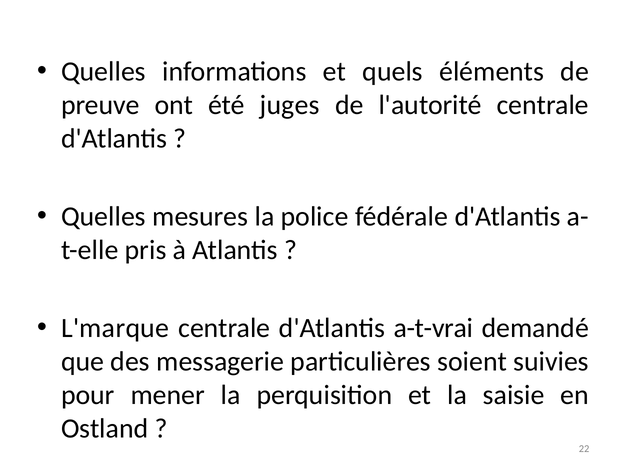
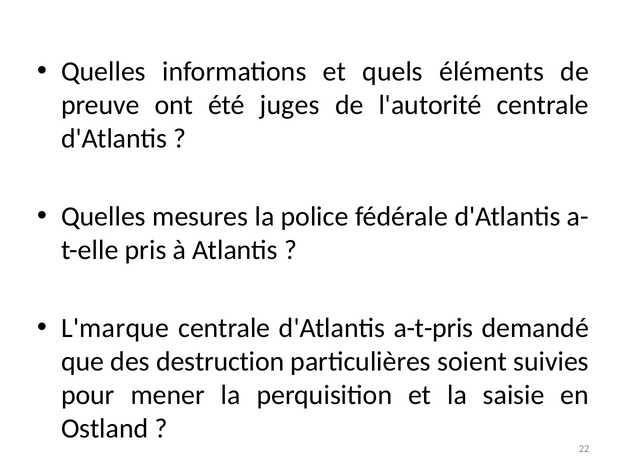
a-t-vrai: a-t-vrai -> a-t-pris (433, 328)
messagerie: messagerie -> destruction (220, 362)
